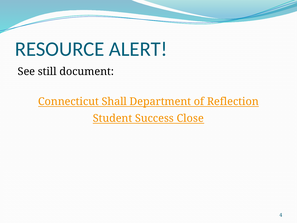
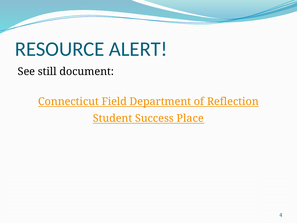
Shall: Shall -> Field (114, 102)
Close: Close -> Place (190, 118)
